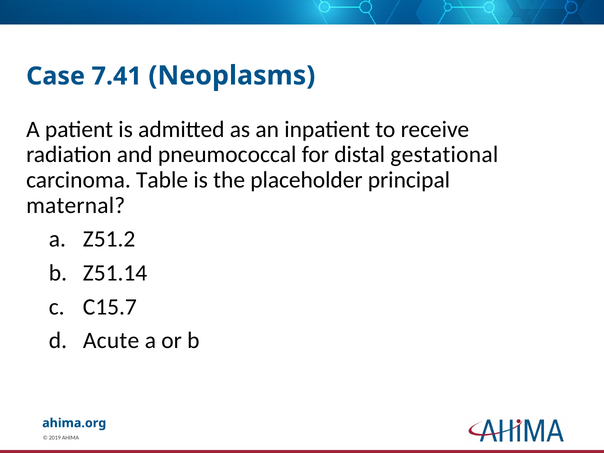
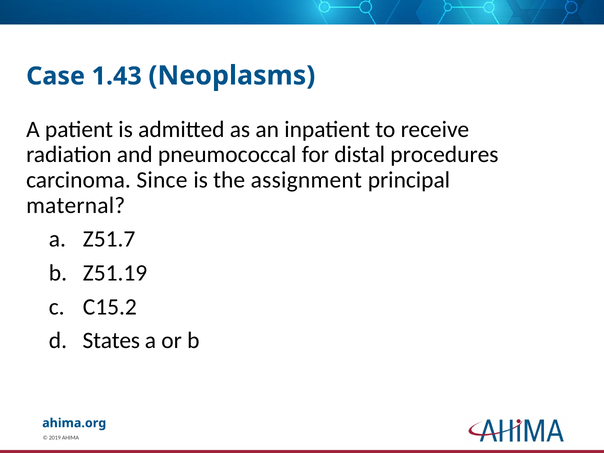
7.41: 7.41 -> 1.43 (117, 76)
gestational: gestational -> procedures (444, 155)
Table: Table -> Since (162, 180)
placeholder: placeholder -> assignment (306, 180)
Z51.2: Z51.2 -> Z51.7 (109, 239)
Z51.14: Z51.14 -> Z51.19 (115, 273)
C15.7: C15.7 -> C15.2 (110, 307)
Acute: Acute -> States (111, 341)
